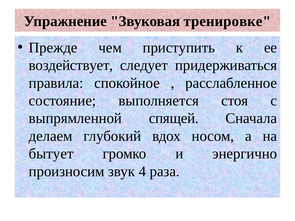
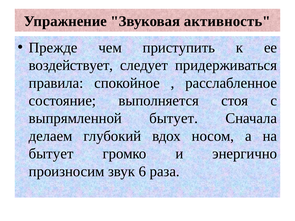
тренировке: тренировке -> активность (227, 21)
выпрямленной спящей: спящей -> бытует (174, 118)
4: 4 -> 6 (142, 172)
